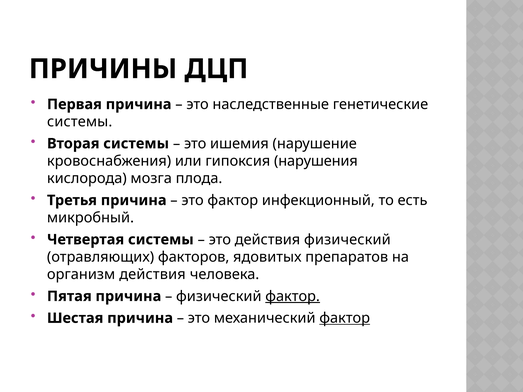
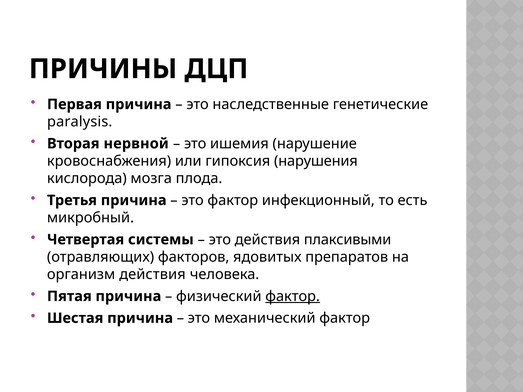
системы: системы -> paralysis (80, 122)
Вторая системы: системы -> нервной (136, 144)
действия физический: физический -> плаксивыми (348, 240)
фактор underline: present -> none (345, 318)
